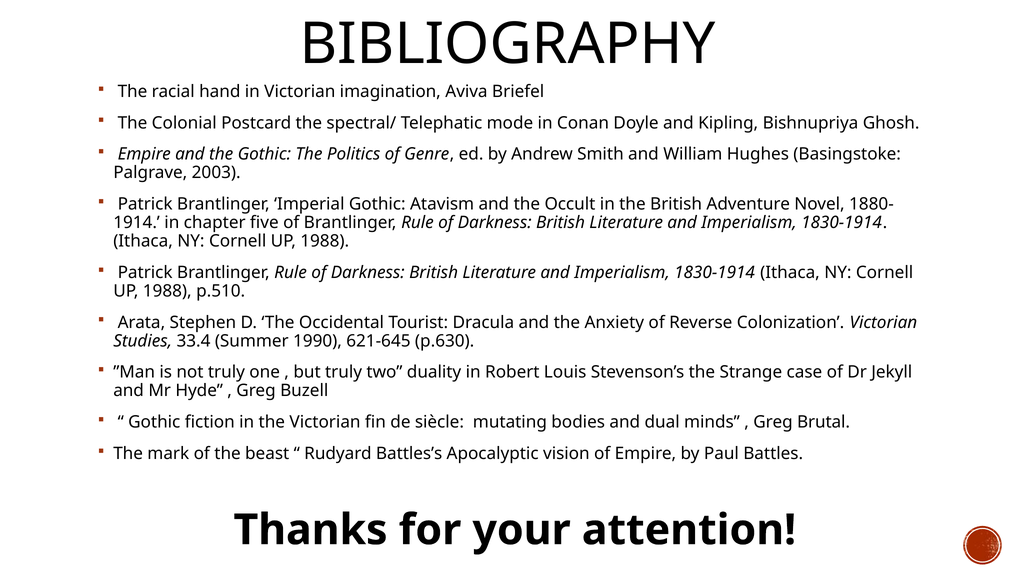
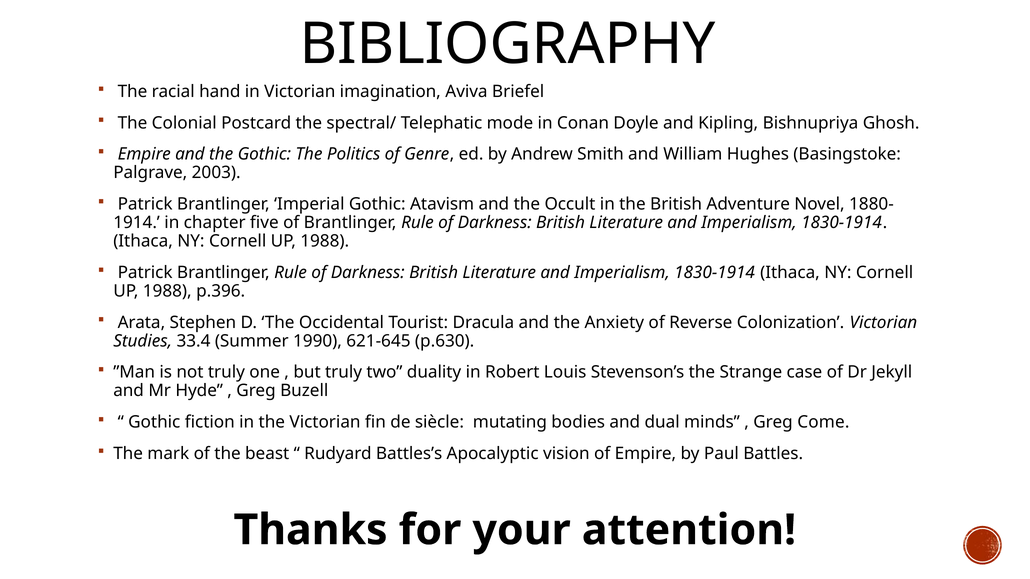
p.510: p.510 -> p.396 (221, 291)
Brutal: Brutal -> Come (823, 422)
